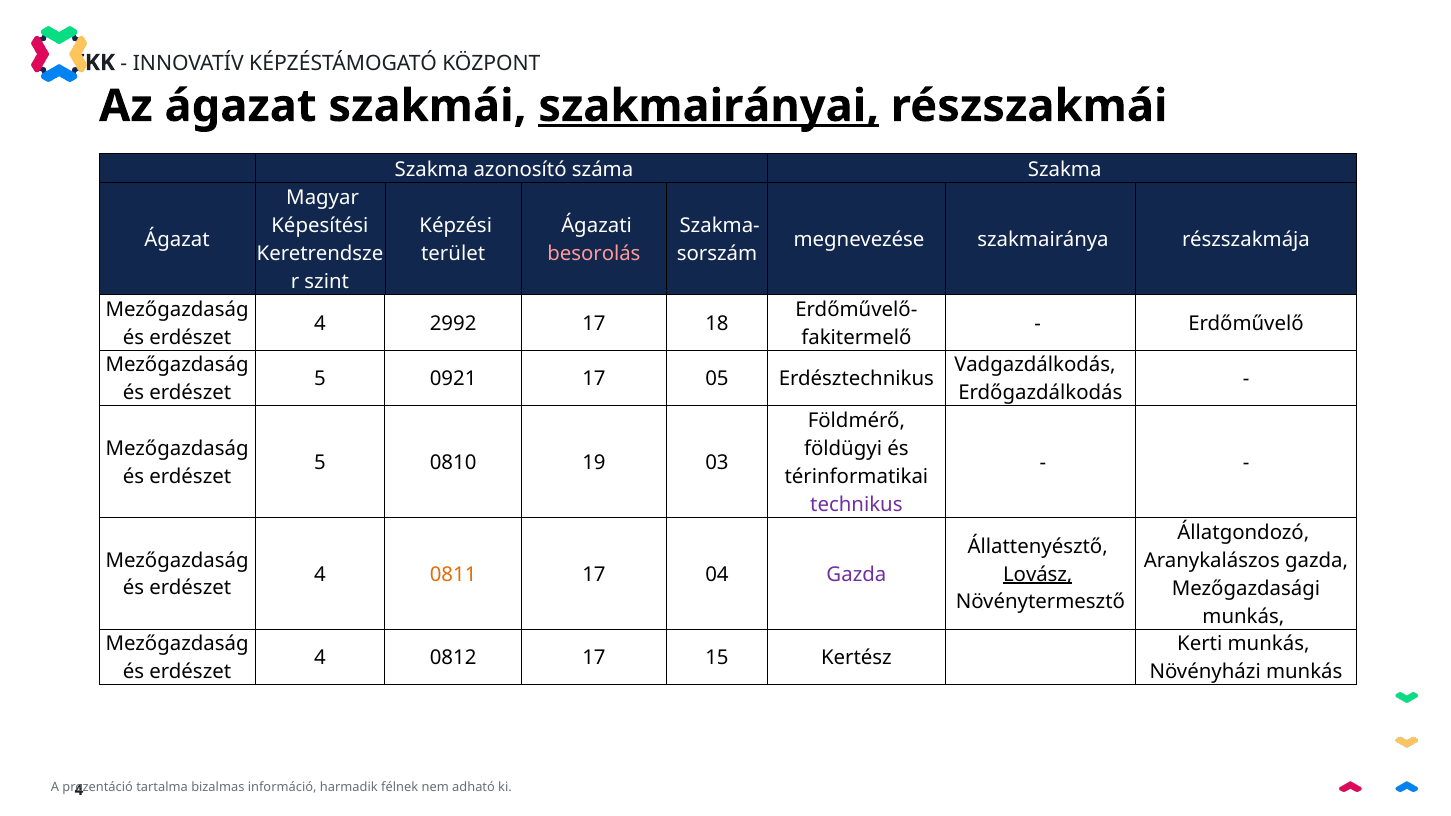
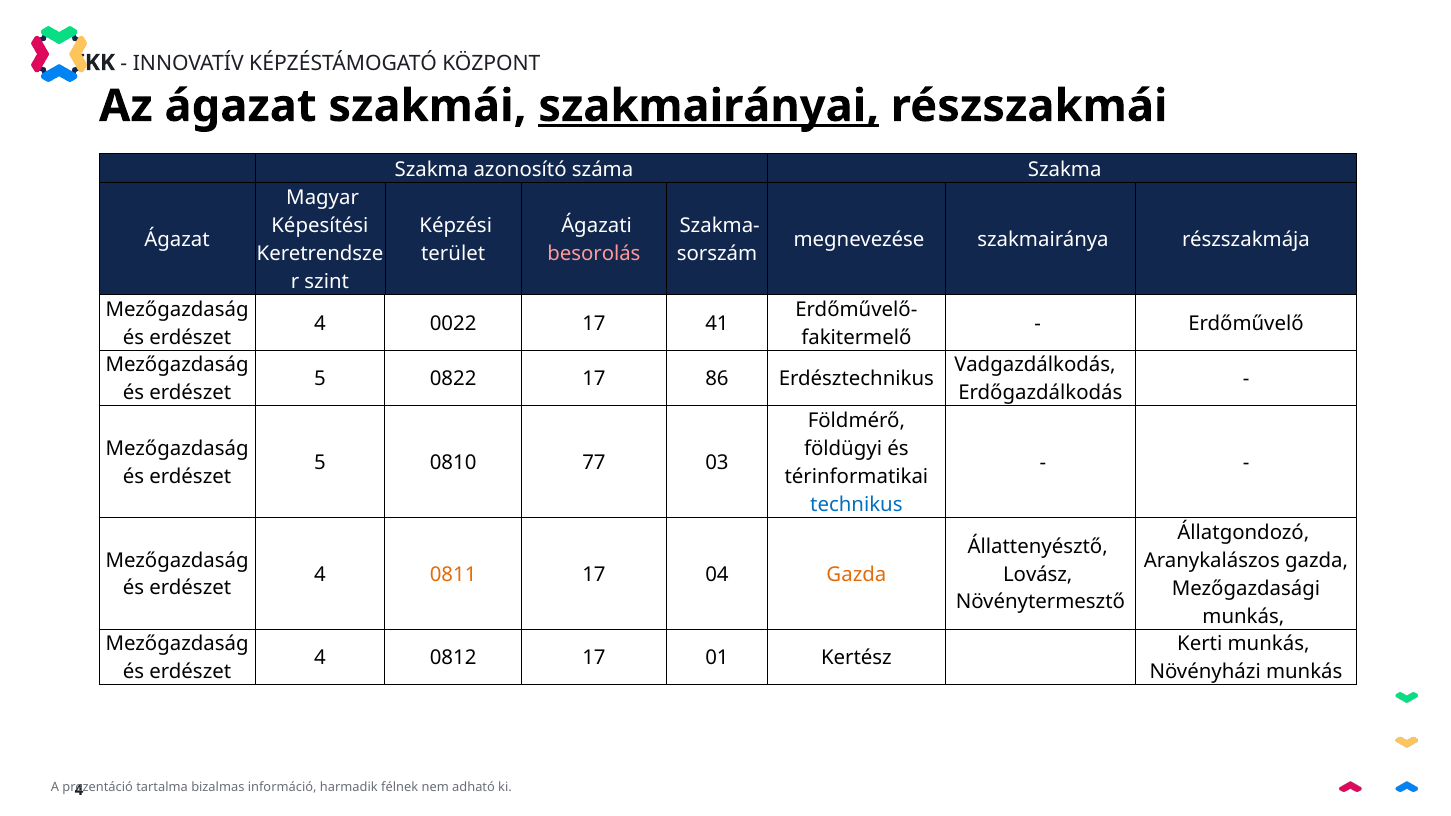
2992: 2992 -> 0022 (453, 324)
18: 18 -> 41 (717, 324)
0921: 0921 -> 0822 (453, 379)
05: 05 -> 86 (717, 379)
19: 19 -> 77 (594, 463)
technikus colour: purple -> blue (856, 505)
Gazda colour: purple -> orange (856, 574)
Lovász underline: present -> none (1038, 574)
15: 15 -> 01 (717, 658)
